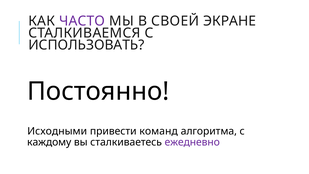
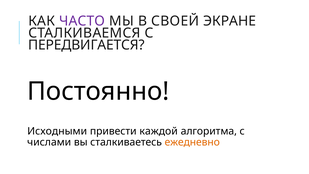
ИСПОЛЬЗОВАТЬ: ИСПОЛЬЗОВАТЬ -> ПЕРЕДВИГАЕТСЯ (86, 45)
команд: команд -> каждой (159, 131)
каждому: каждому -> числами (49, 142)
ежедневно colour: purple -> orange (192, 142)
